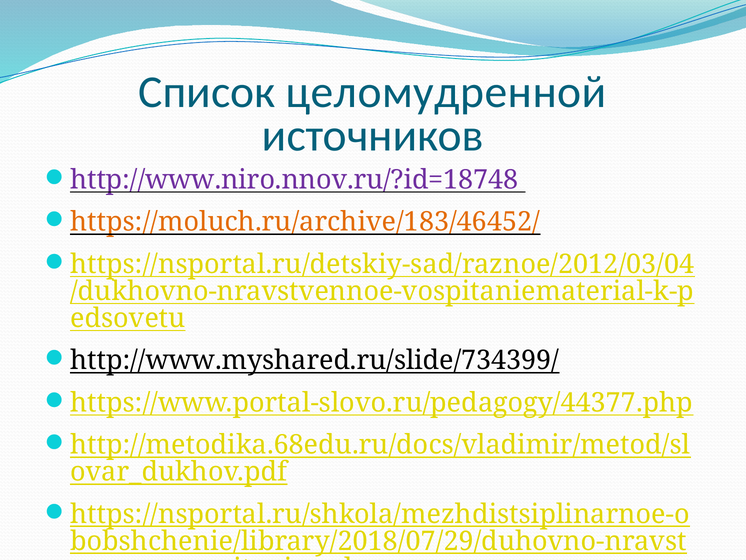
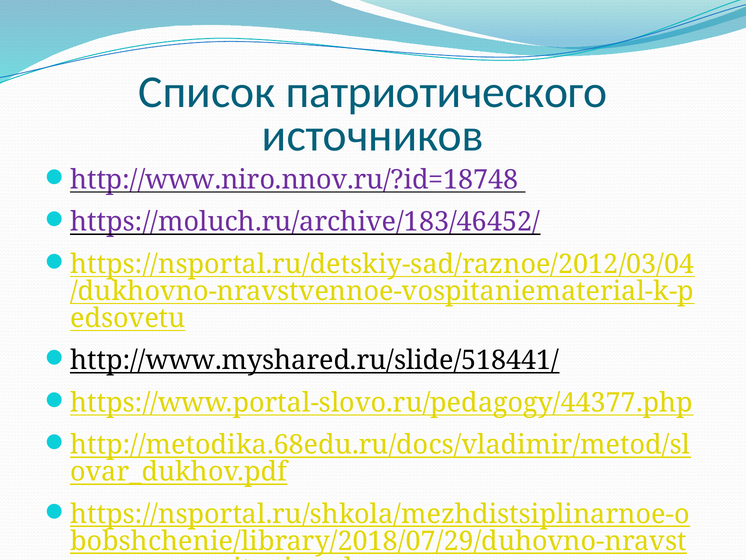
целомудренной: целомудренной -> патриотического (447, 92)
https://moluch.ru/archive/183/46452/ colour: orange -> purple (305, 222)
http://www.myshared.ru/slide/734399/: http://www.myshared.ru/slide/734399/ -> http://www.myshared.ru/slide/518441/ (315, 360)
